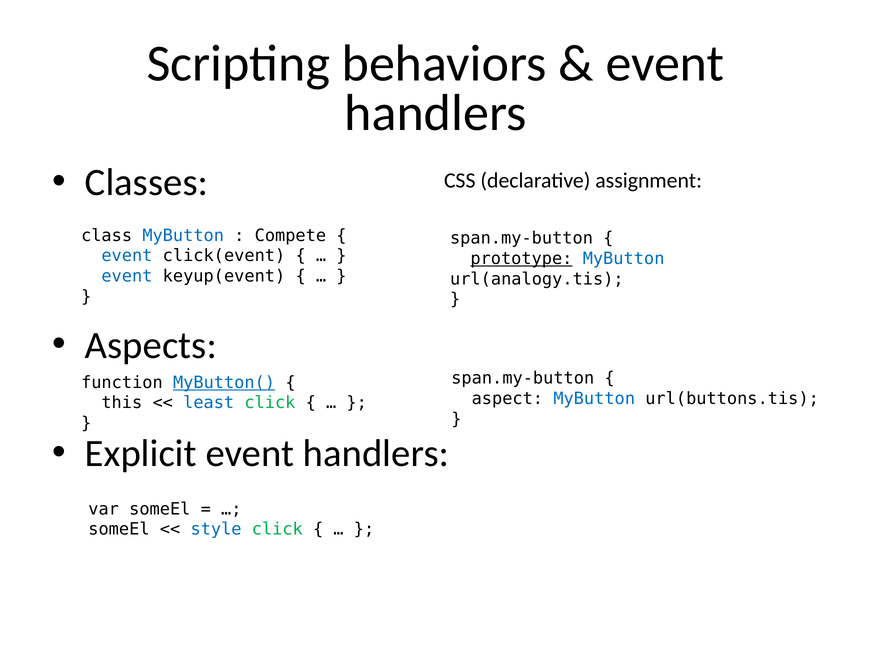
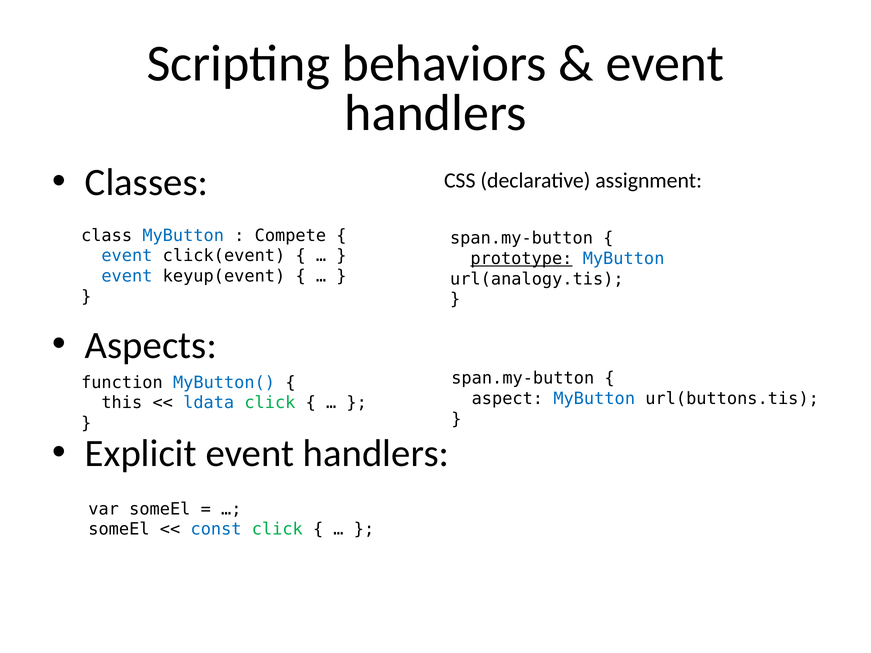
MyButton( underline: present -> none (224, 383)
least: least -> ldata (209, 403)
style: style -> const (216, 530)
